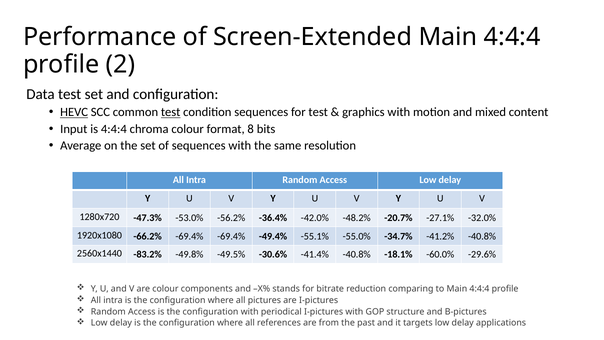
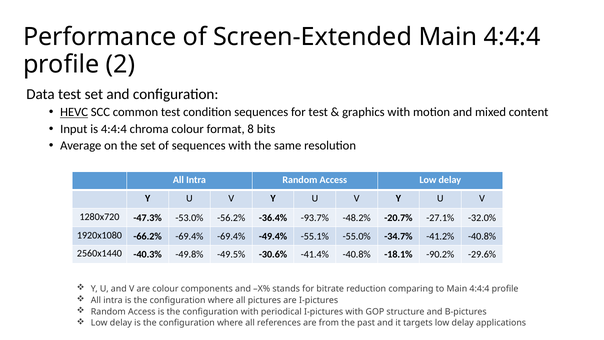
test underline: present -> none (171, 112)
-42.0%: -42.0% -> -93.7% (315, 218)
-83.2%: -83.2% -> -40.3% (148, 254)
-60.0%: -60.0% -> -90.2% (440, 254)
